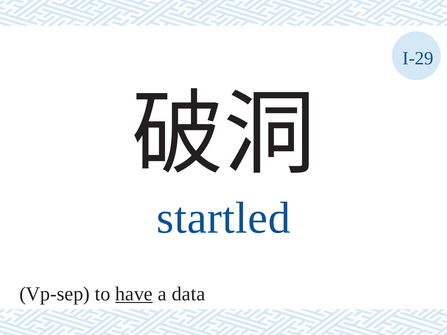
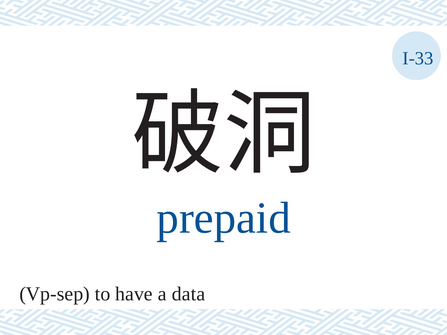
I-29: I-29 -> I-33 (418, 59)
startled: startled -> prepaid (224, 218)
have underline: present -> none (134, 294)
